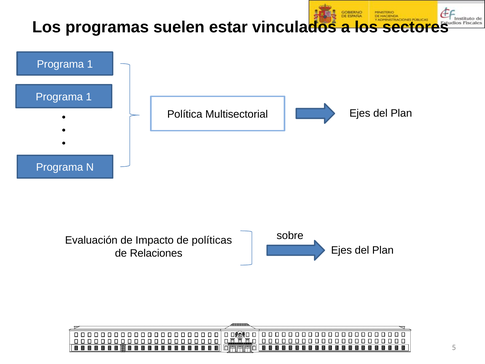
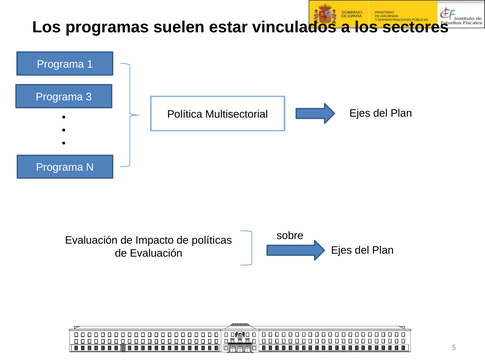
1: 1 -> 3 (89, 97)
de Relaciones: Relaciones -> Evaluación (156, 253)
